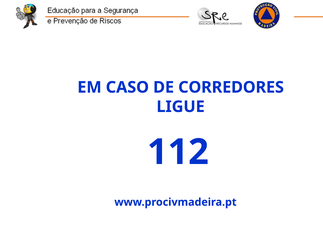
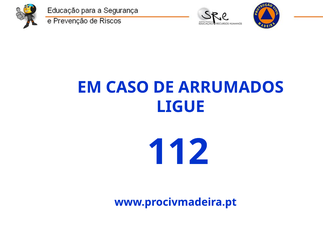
CORREDORES: CORREDORES -> ARRUMADOS (231, 87)
